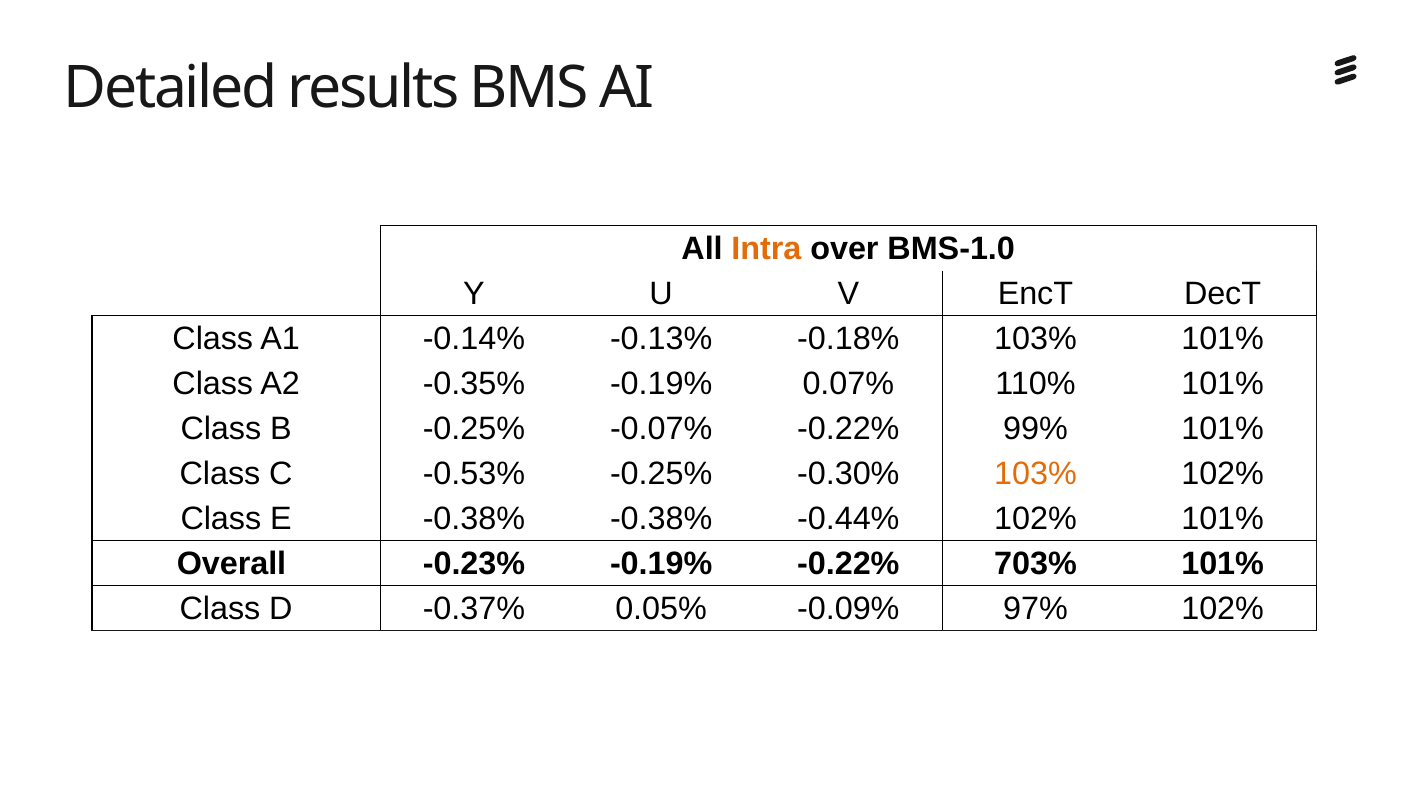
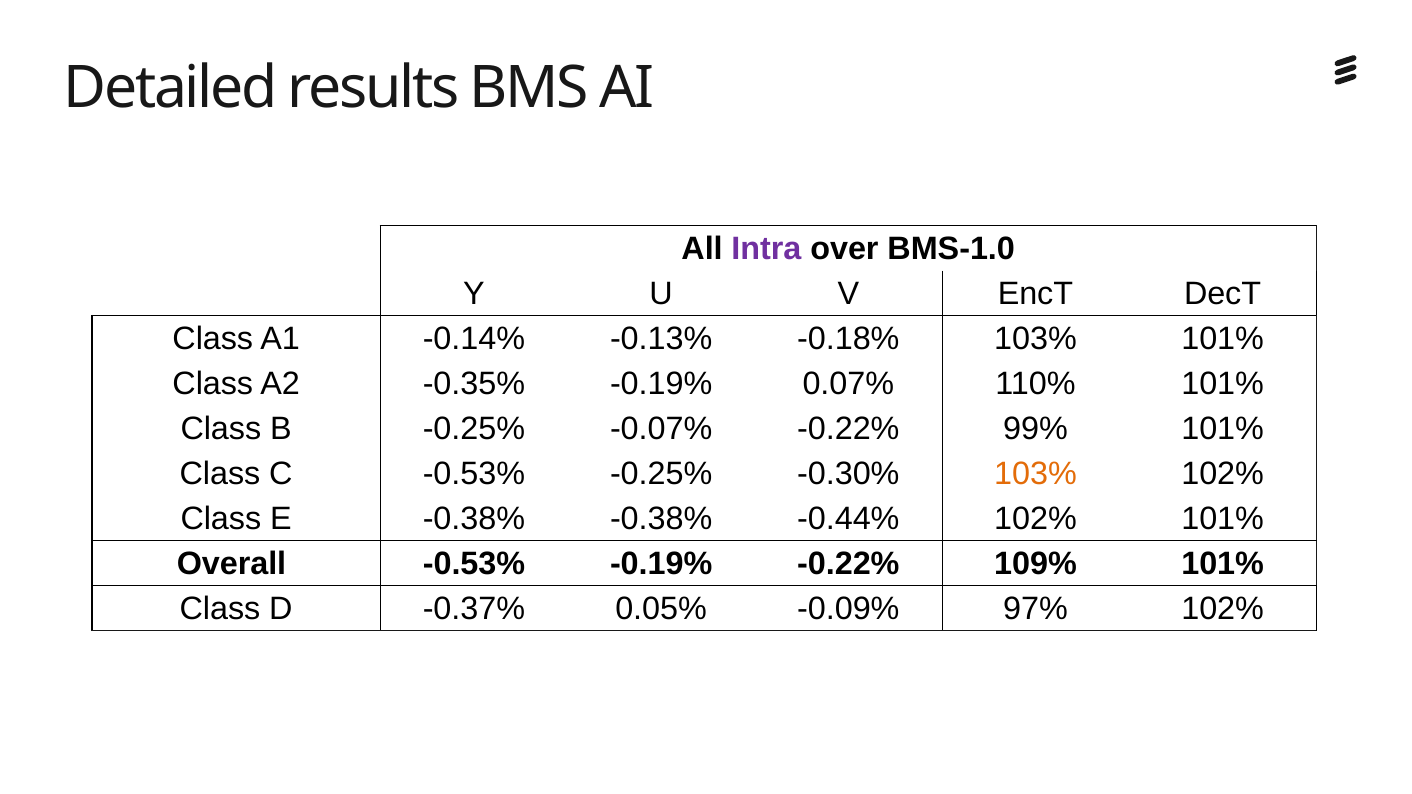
Intra colour: orange -> purple (766, 249)
Overall -0.23%: -0.23% -> -0.53% (474, 564)
703%: 703% -> 109% (1036, 564)
